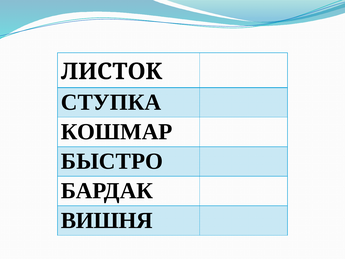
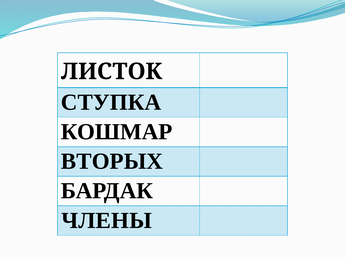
БЫСТРО: БЫСТРО -> ВТОРЫХ (112, 161)
ВИШНЯ: ВИШНЯ -> ЧЛЕНЫ (107, 220)
